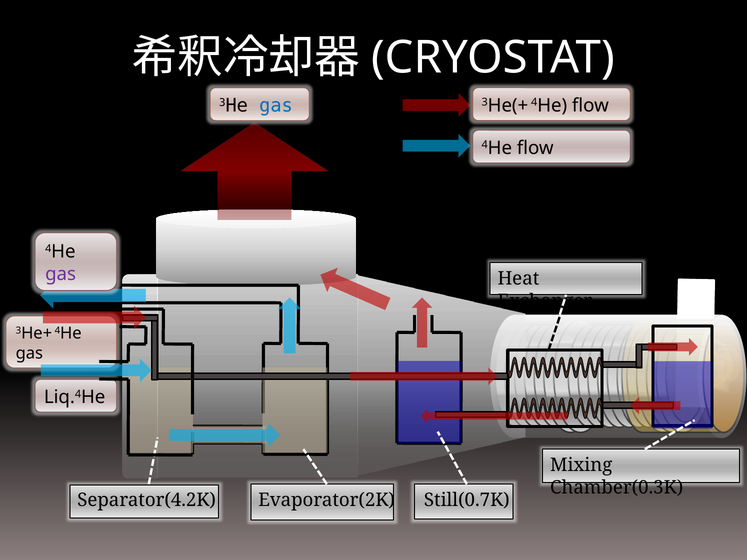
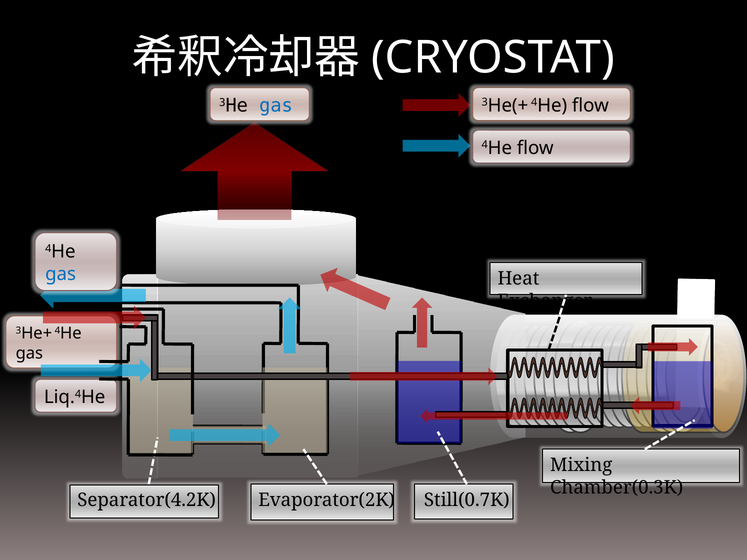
gas colour: purple -> blue (61, 274)
